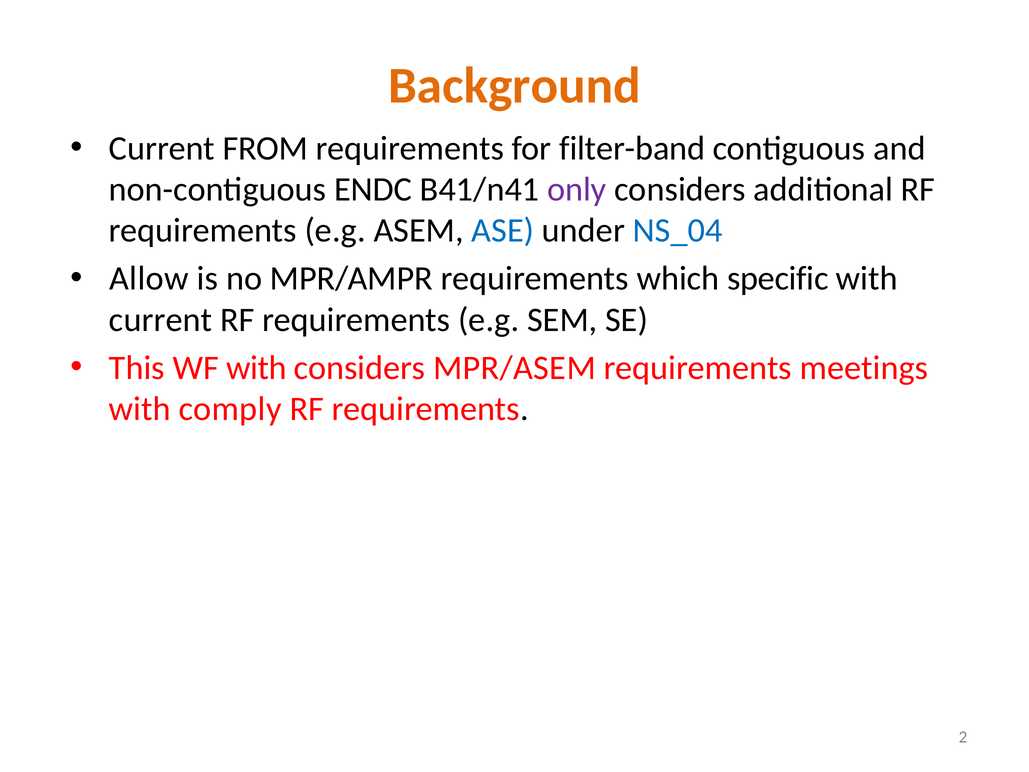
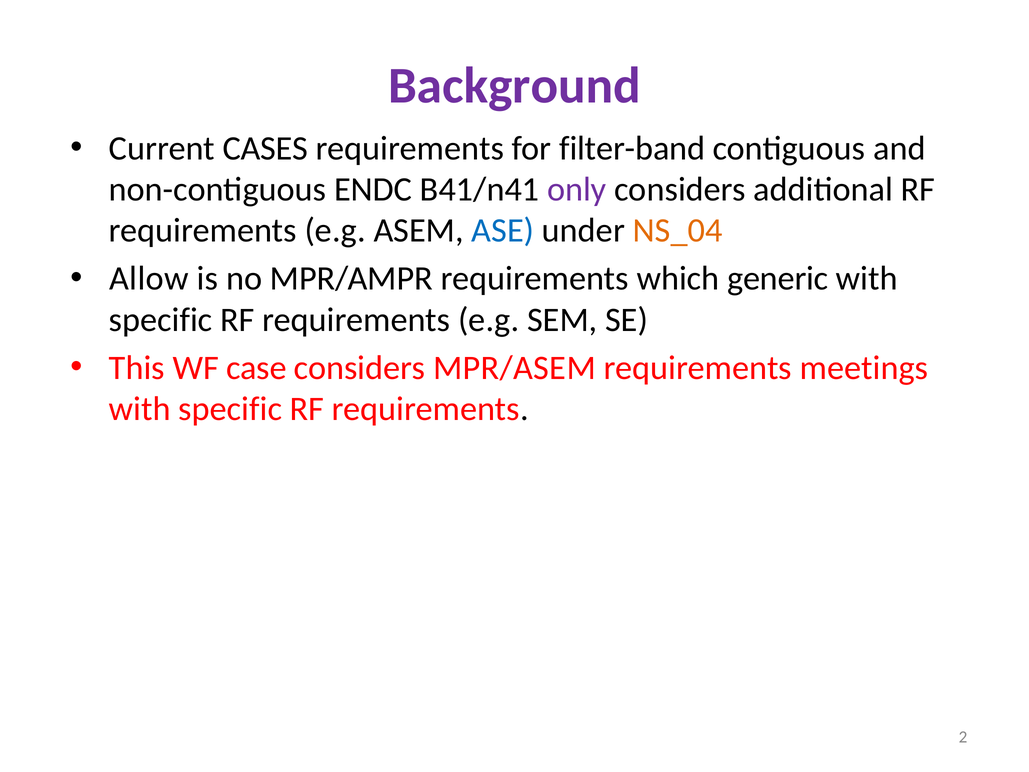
Background colour: orange -> purple (514, 86)
FROM: FROM -> CASES (265, 148)
NS_04 colour: blue -> orange (678, 230)
specific: specific -> generic (778, 278)
current: current -> specific (161, 320)
WF with: with -> case (256, 368)
comply: comply -> specific (230, 409)
